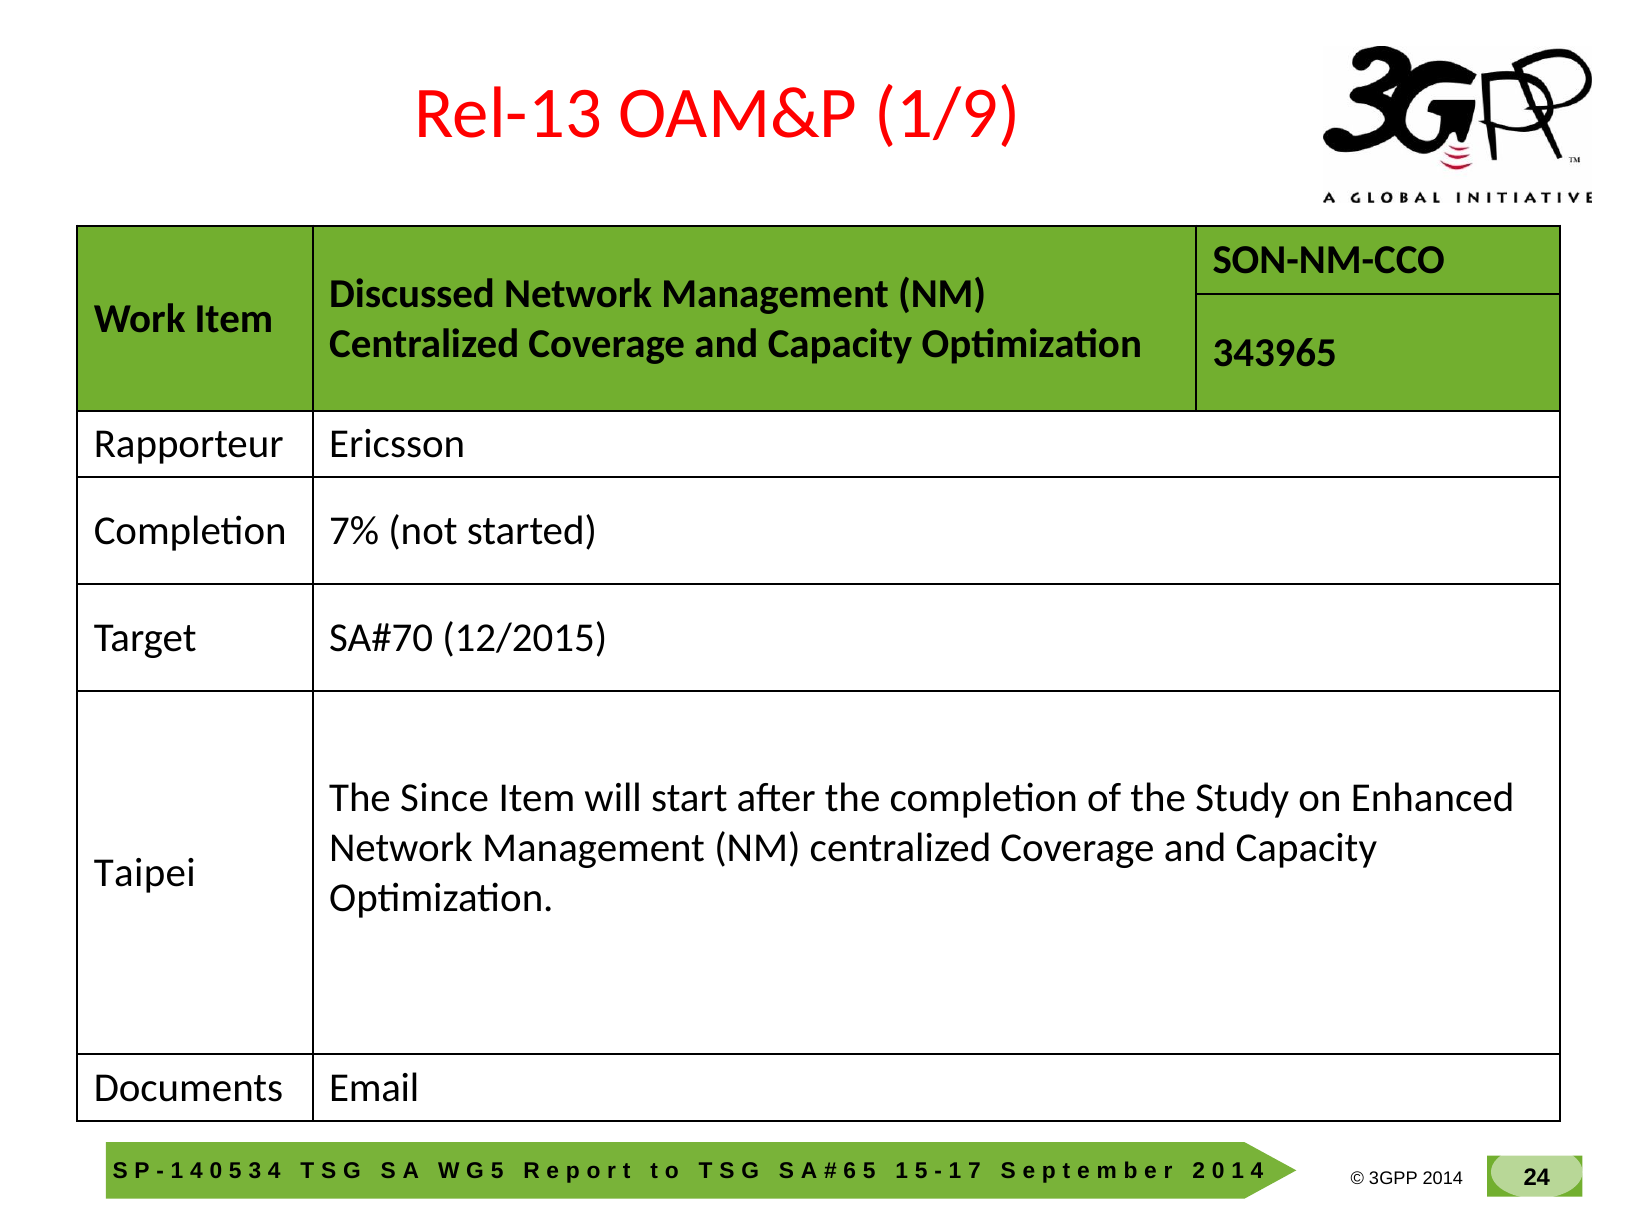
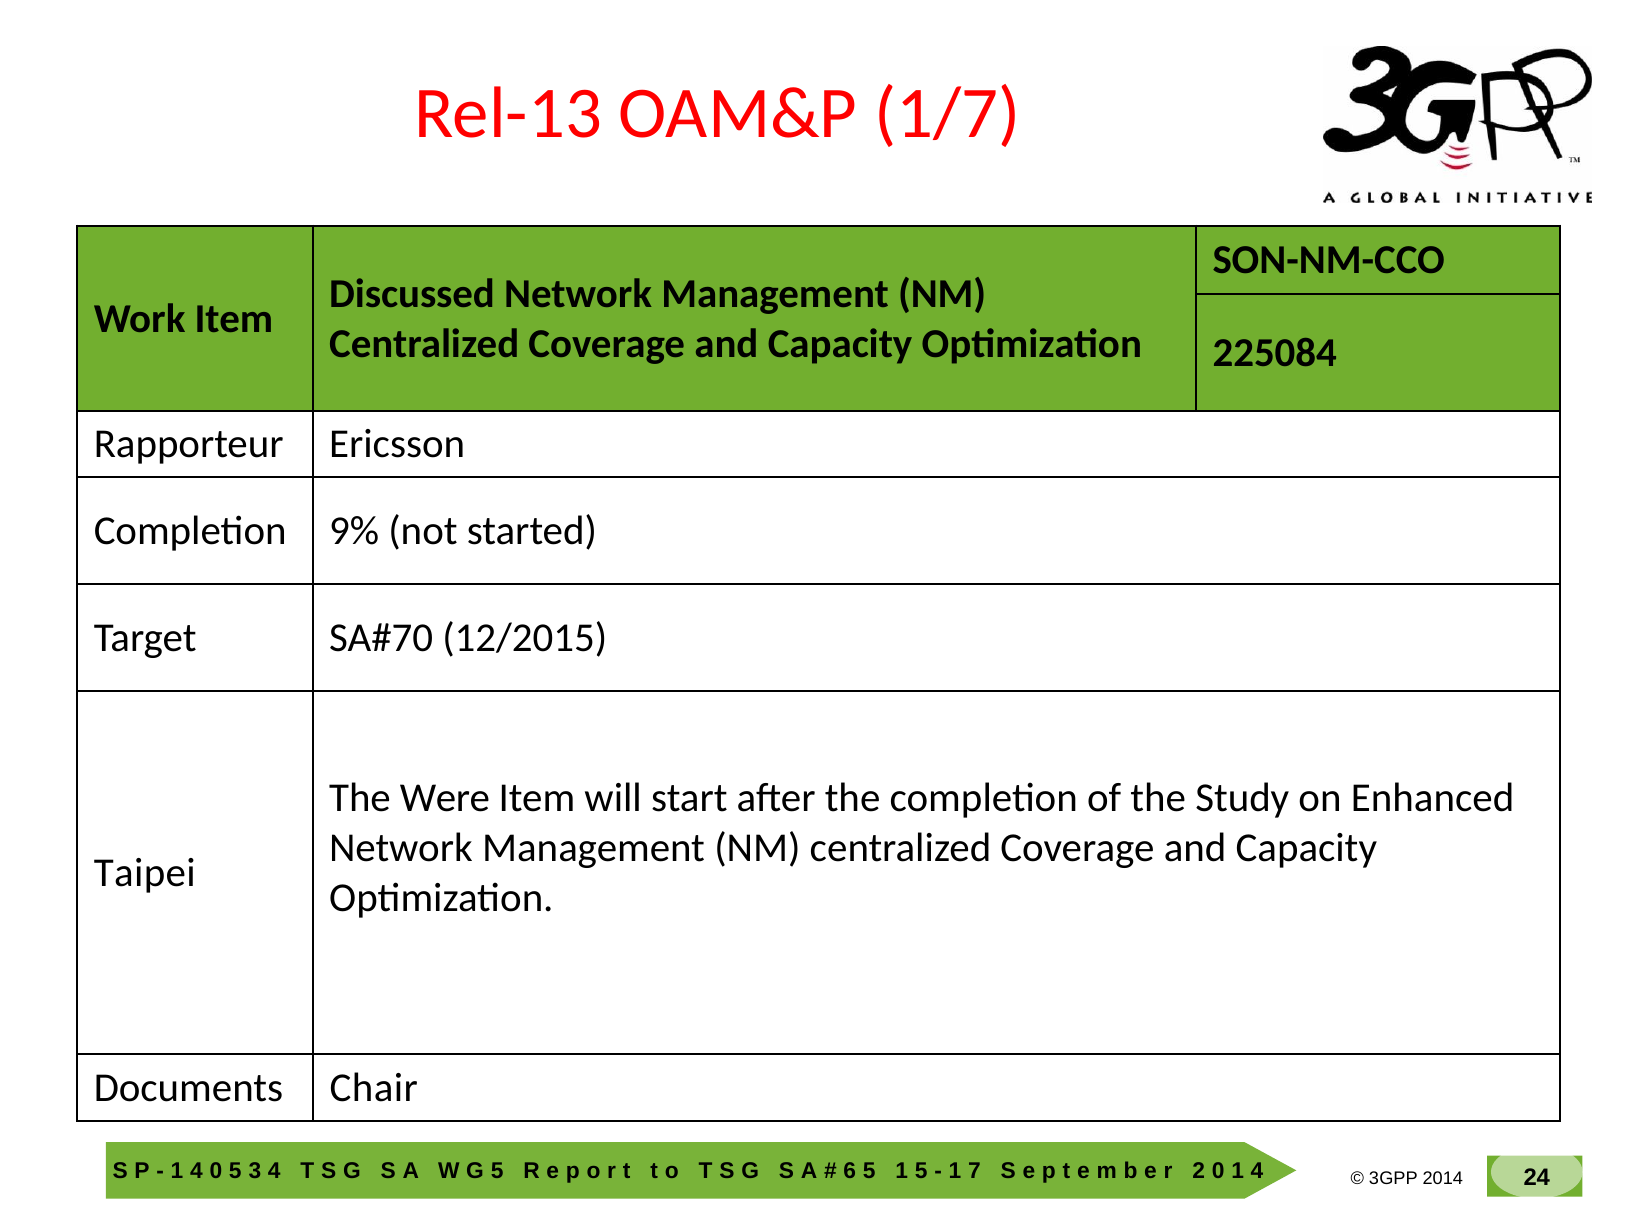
1/9: 1/9 -> 1/7 (947, 113)
343965: 343965 -> 225084 (1275, 353)
7%: 7% -> 9% (354, 531)
Since: Since -> Were (445, 798)
Email: Email -> Chair (374, 1088)
